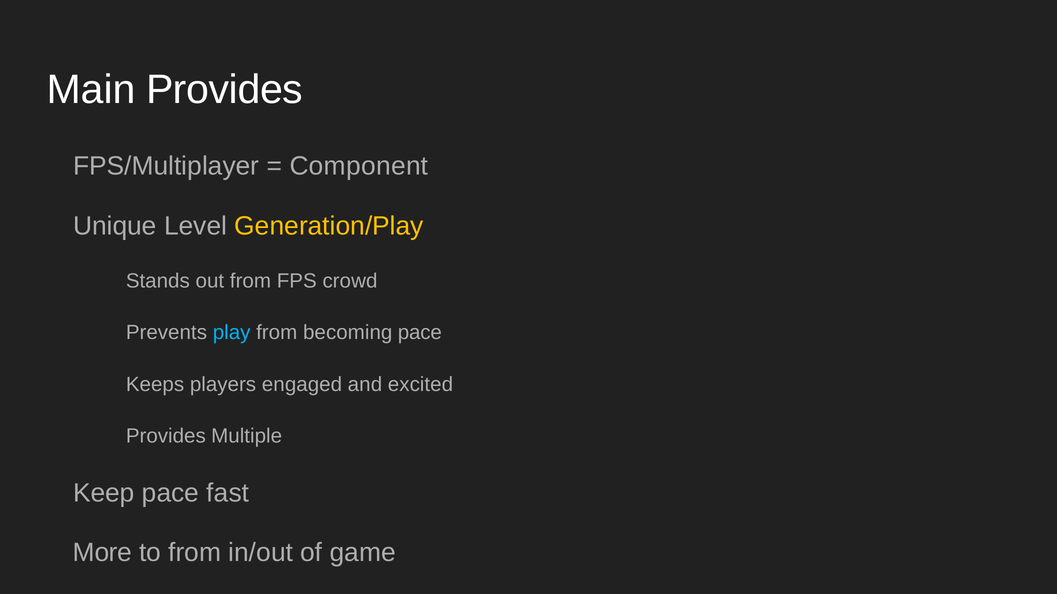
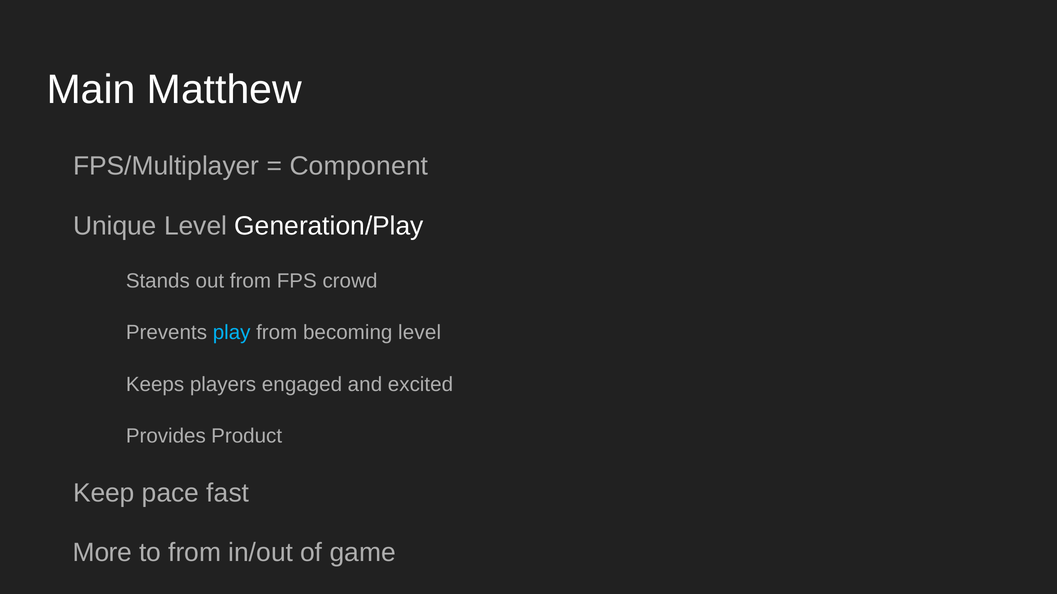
Main Provides: Provides -> Matthew (224, 90)
Generation/Play colour: yellow -> white (329, 226)
becoming pace: pace -> level (420, 333)
Multiple: Multiple -> Product (247, 436)
